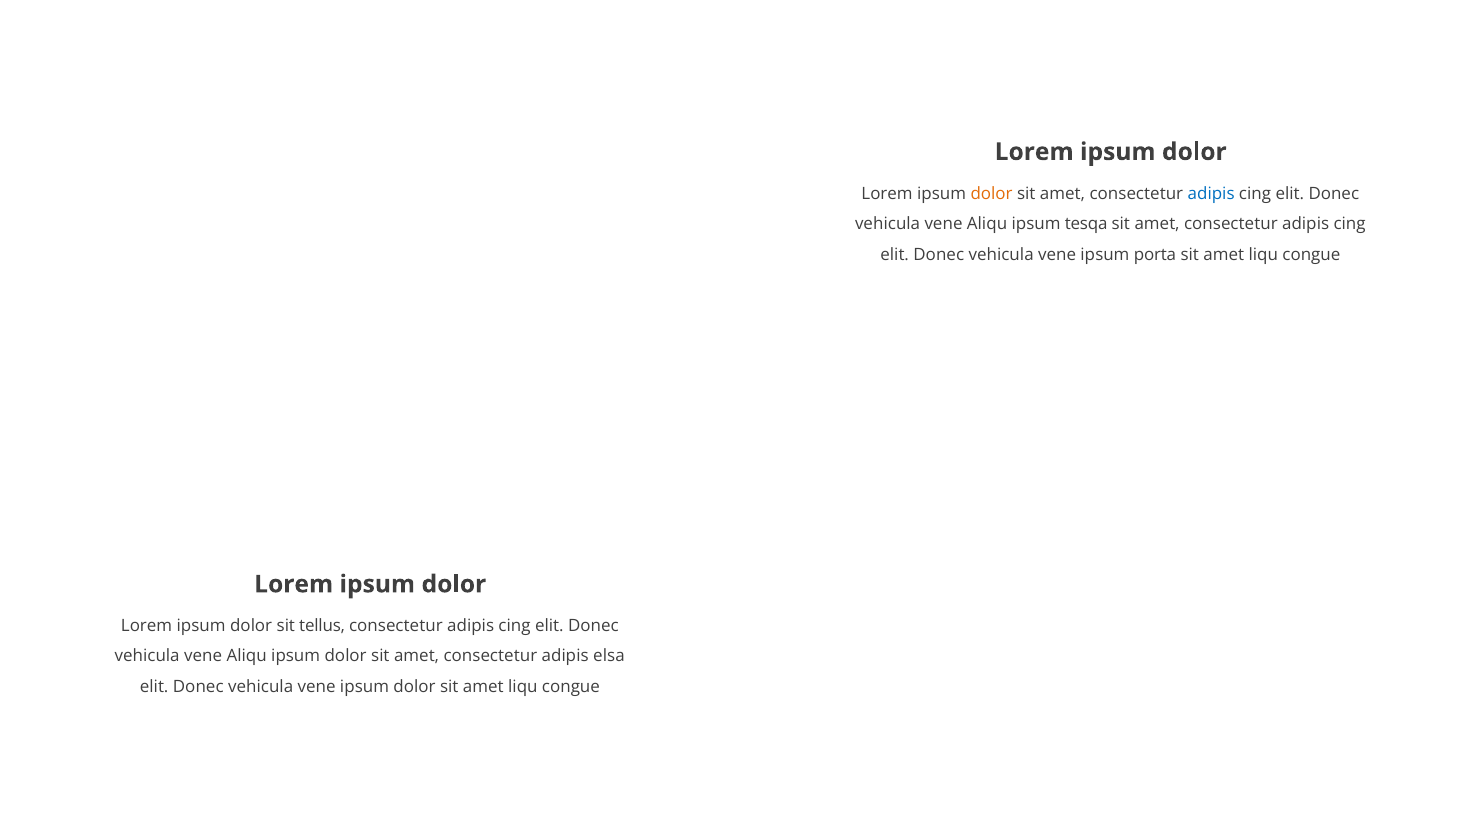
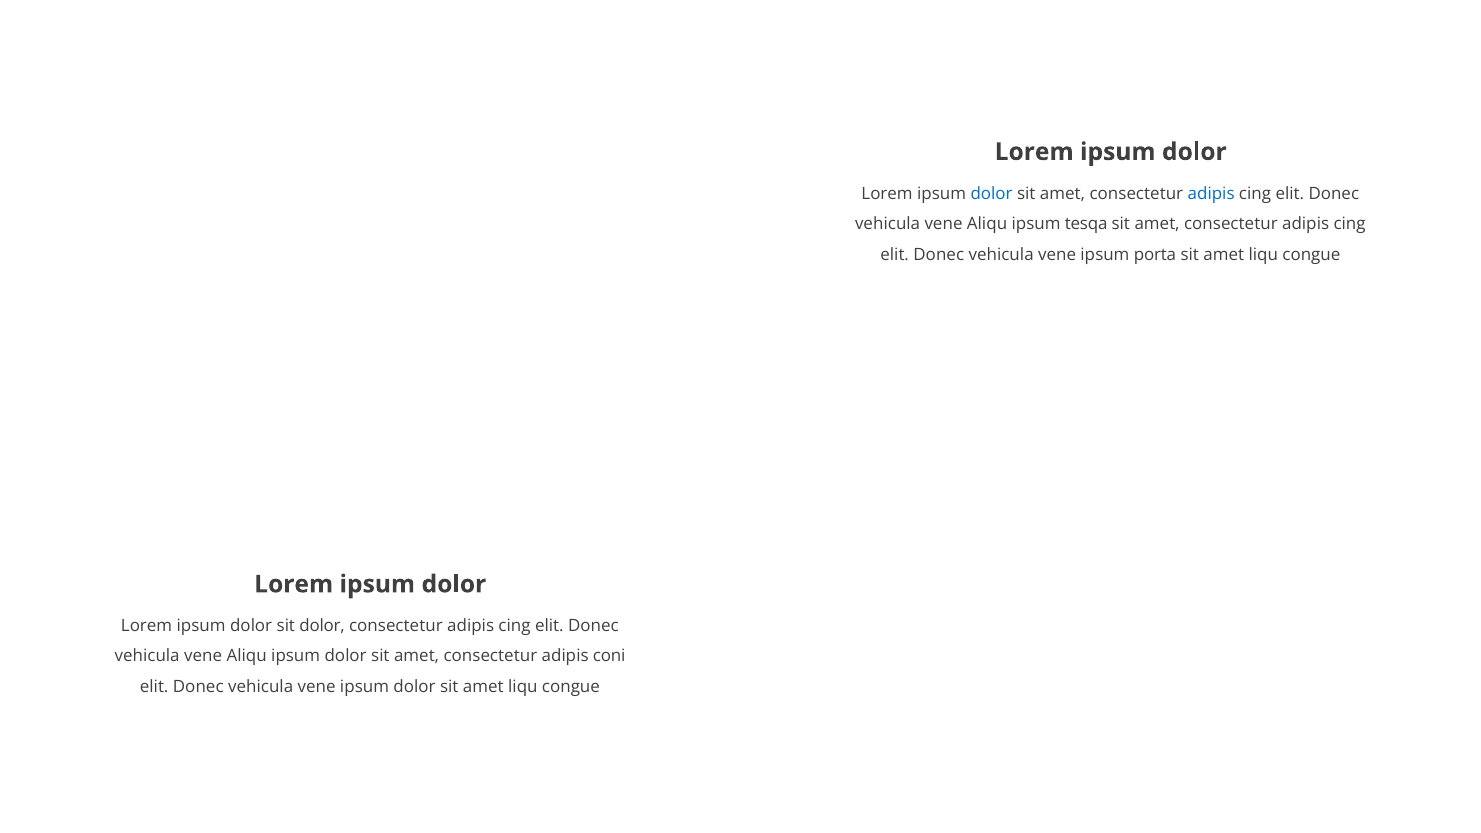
dolor colour: orange -> blue (992, 193)
sit tellus: tellus -> dolor (322, 626)
elsa: elsa -> coni (609, 656)
